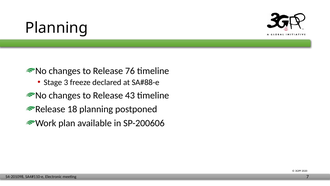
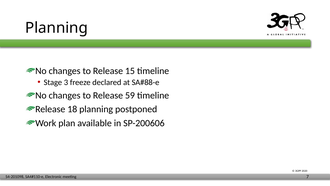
76: 76 -> 15 (130, 71)
43: 43 -> 59 (130, 95)
